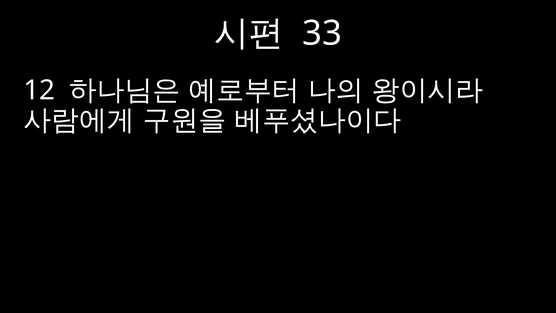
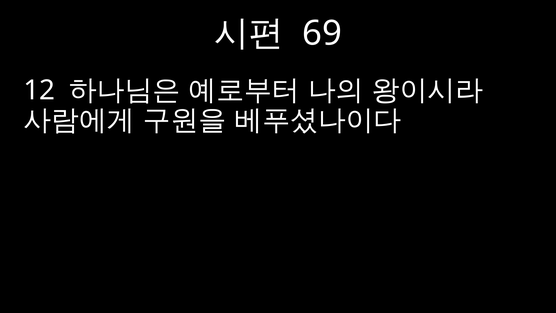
33: 33 -> 69 (322, 33)
